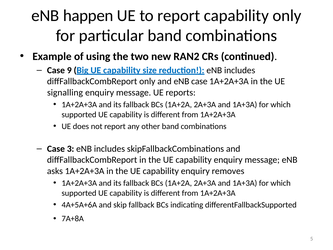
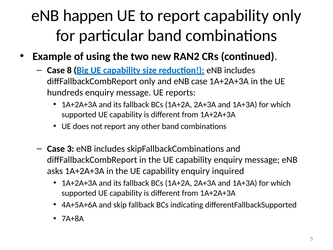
9: 9 -> 8 (69, 70)
signalling: signalling -> hundreds (65, 92)
removes: removes -> inquired (228, 171)
